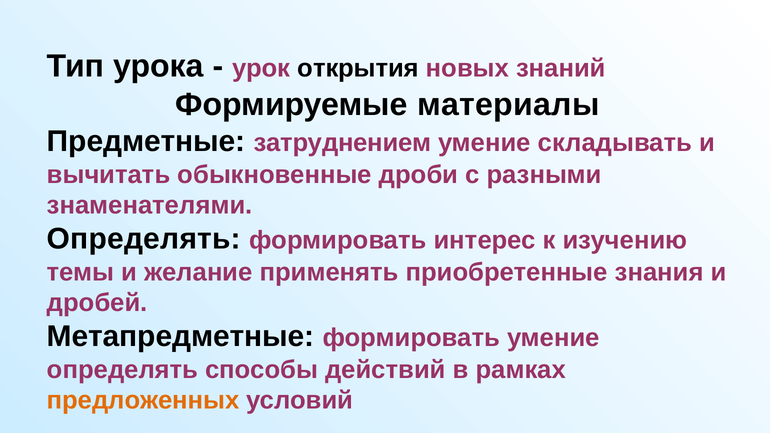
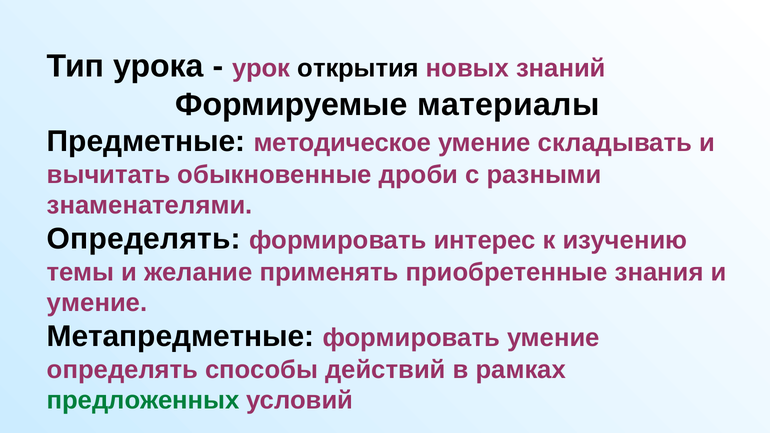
затруднением: затруднением -> методическое (342, 143)
дробей: дробей -> умение (97, 303)
предложенных colour: orange -> green (143, 401)
